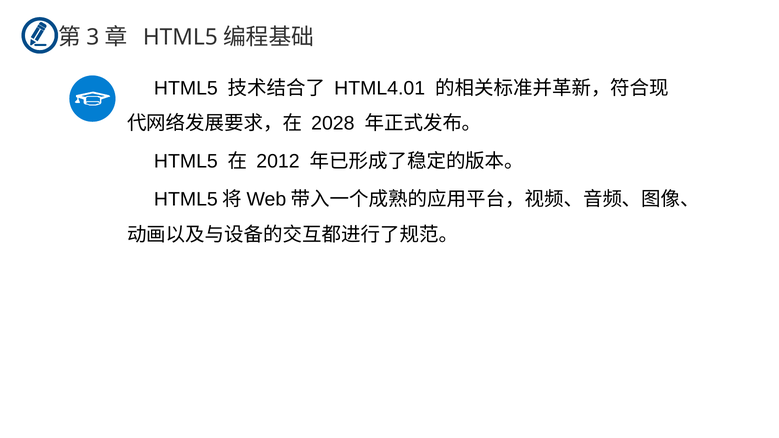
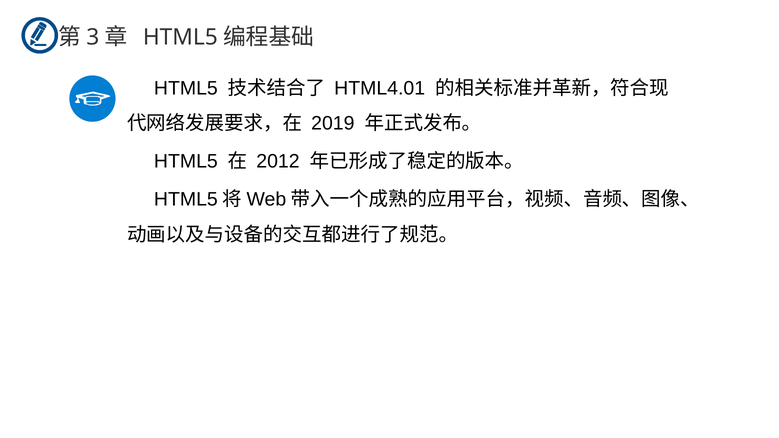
2028: 2028 -> 2019 (333, 123)
